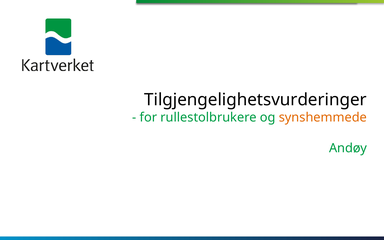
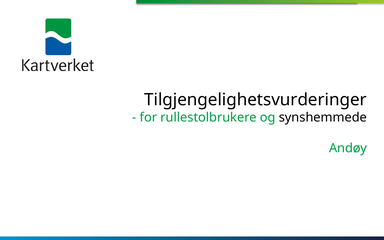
synshemmede colour: orange -> black (323, 117)
